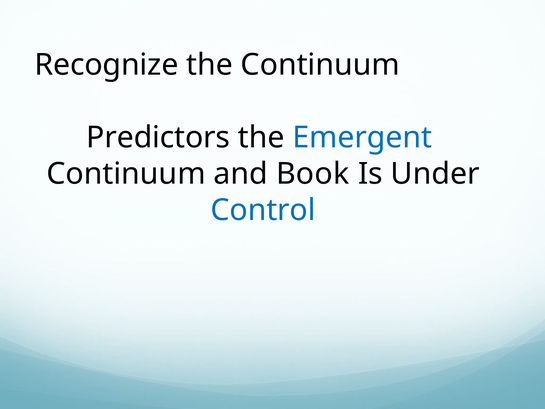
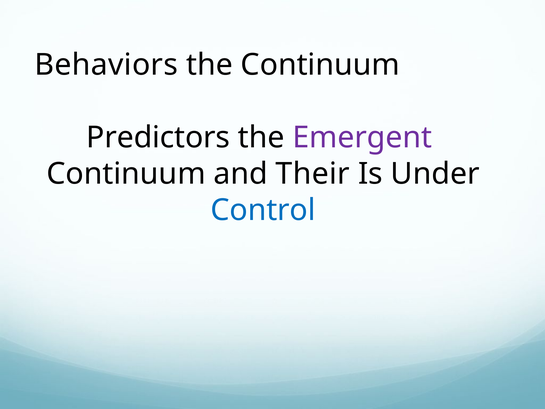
Recognize: Recognize -> Behaviors (106, 65)
Emergent colour: blue -> purple (362, 137)
Book: Book -> Their (313, 174)
